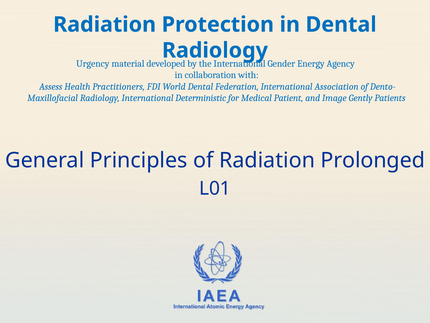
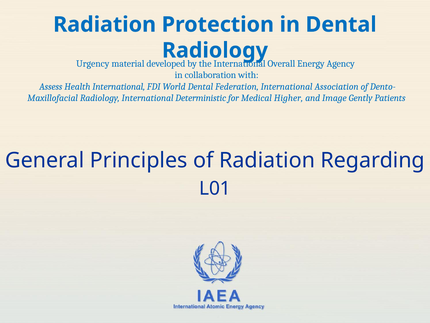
Gender: Gender -> Overall (281, 63)
Health Practitioners: Practitioners -> International (119, 86)
Patient: Patient -> Higher (288, 98)
Prolonged: Prolonged -> Regarding (373, 160)
